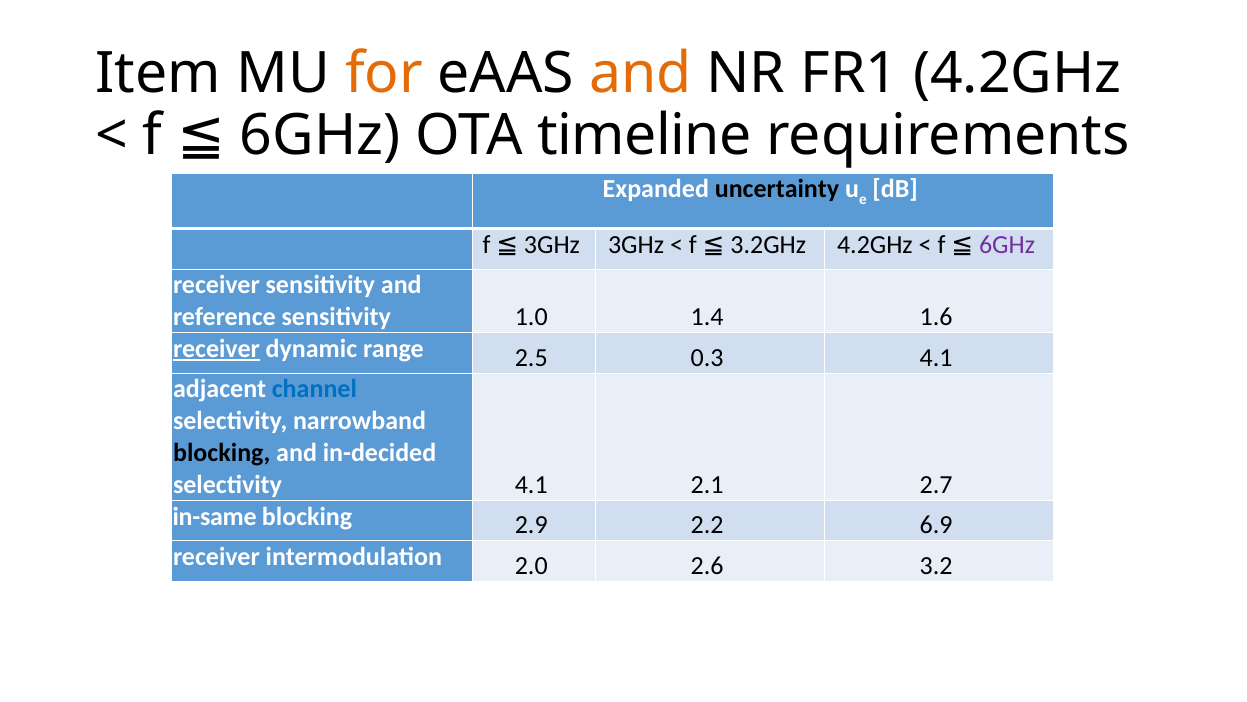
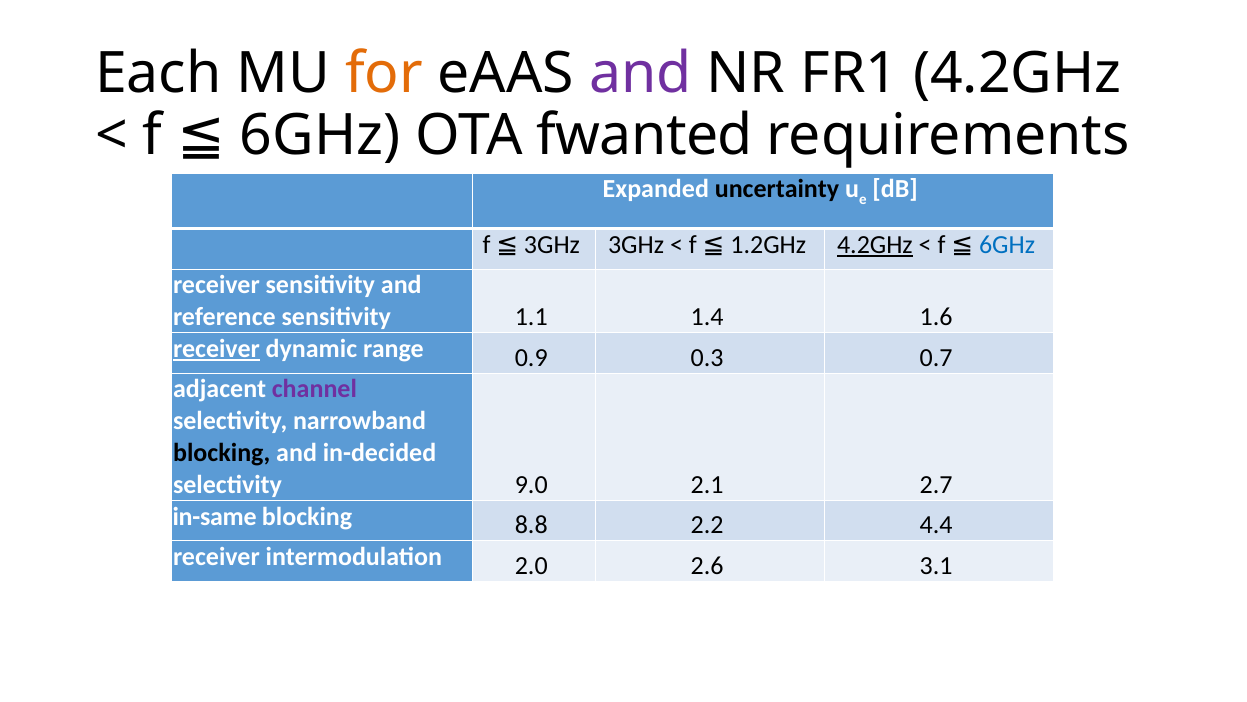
Item: Item -> Each (158, 74)
and colour: orange -> purple (640, 74)
timeline: timeline -> fwanted (645, 136)
3.2GHz: 3.2GHz -> 1.2GHz (768, 245)
4.2GHz underline: none -> present (875, 245)
6GHz colour: purple -> blue (1007, 245)
1.0: 1.0 -> 1.1 (531, 317)
2.5: 2.5 -> 0.9 (531, 357)
0.3 4.1: 4.1 -> 0.7 (936, 357)
channel colour: blue -> purple (314, 389)
selectivity 4.1: 4.1 -> 9.0 (531, 485)
2.9: 2.9 -> 8.8 (531, 525)
6.9: 6.9 -> 4.4 (936, 525)
3.2: 3.2 -> 3.1 (936, 565)
